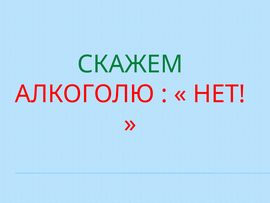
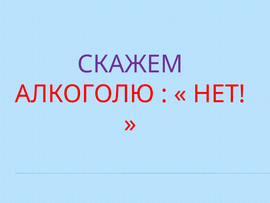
СКАЖЕМ colour: green -> purple (130, 64)
